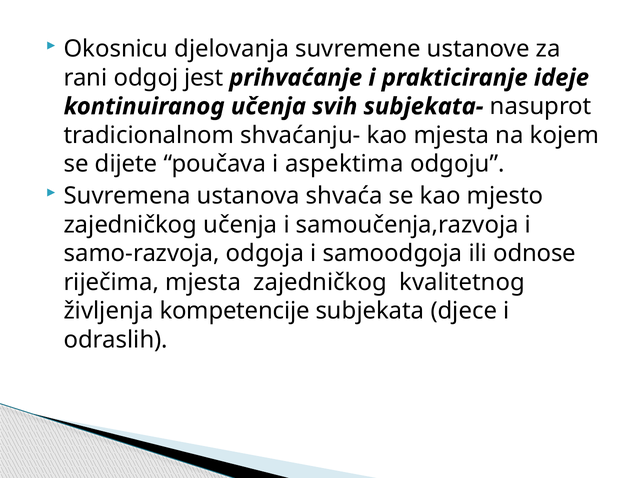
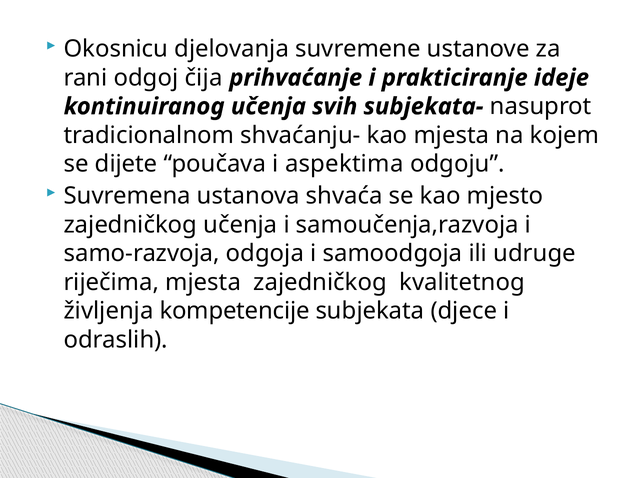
jest: jest -> čija (204, 78)
odnose: odnose -> udruge (535, 254)
